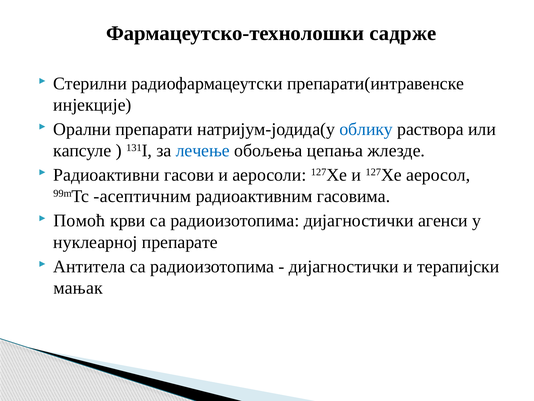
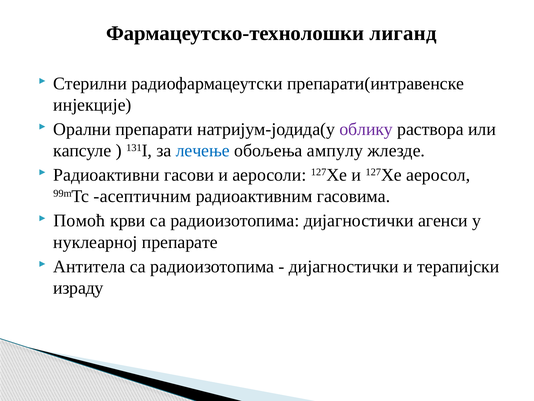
садрже: садрже -> лиганд (403, 33)
облику colour: blue -> purple (366, 129)
цепања: цепања -> ампулу (335, 150)
мањак: мањак -> израду (78, 288)
